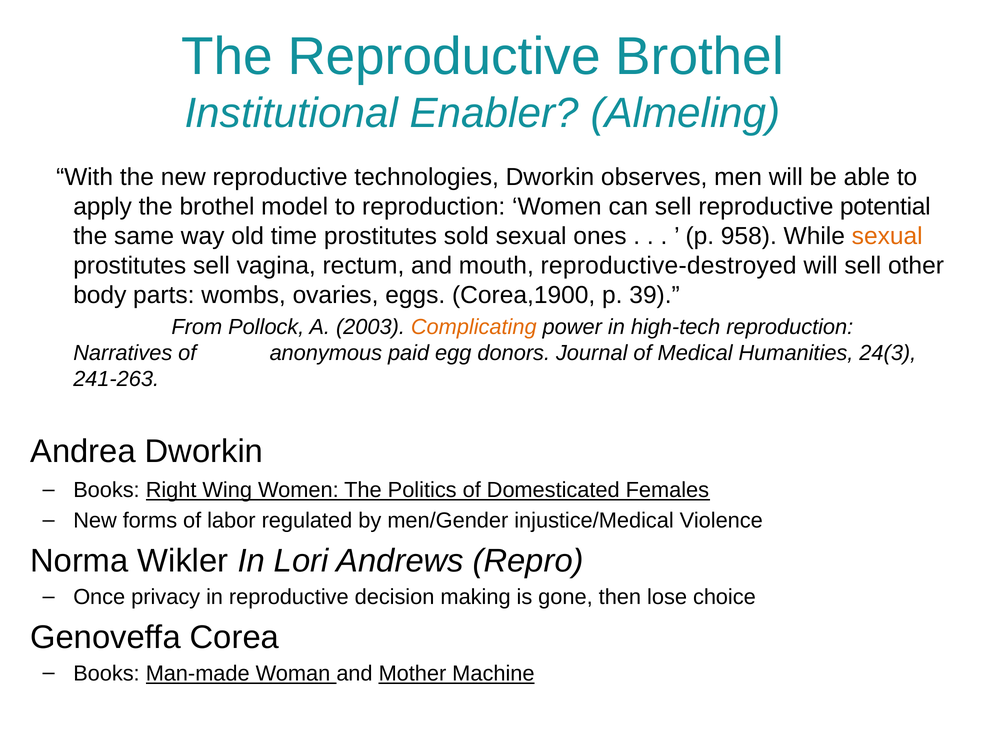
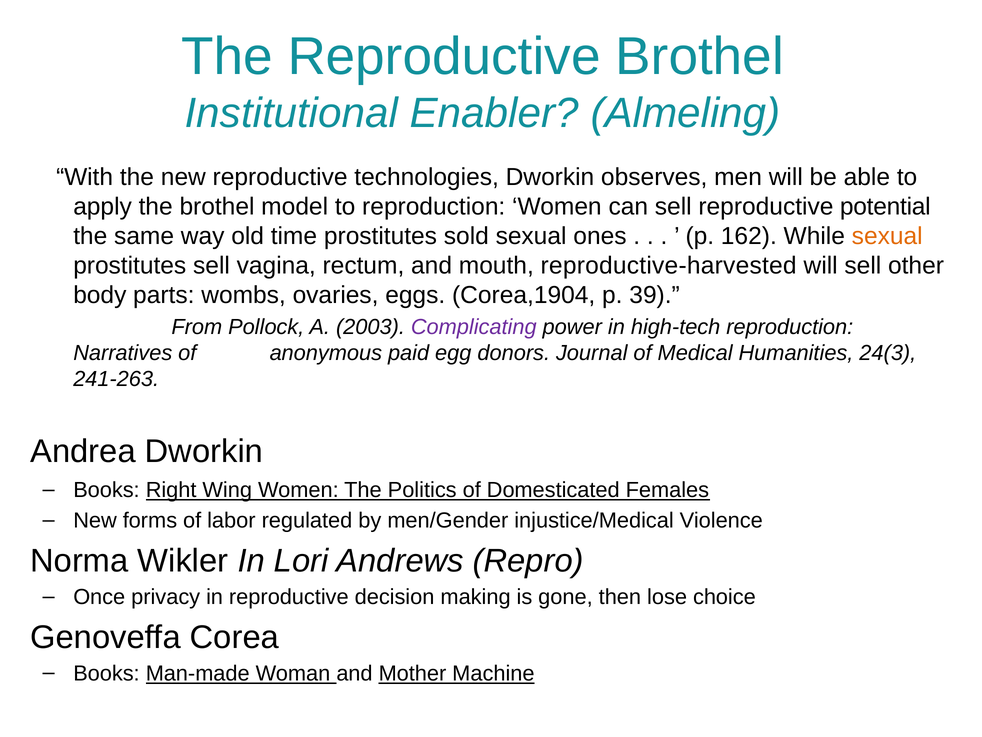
958: 958 -> 162 (749, 236)
reproductive-destroyed: reproductive-destroyed -> reproductive-harvested (669, 265)
Corea,1900: Corea,1900 -> Corea,1904 (524, 295)
Complicating colour: orange -> purple (474, 327)
